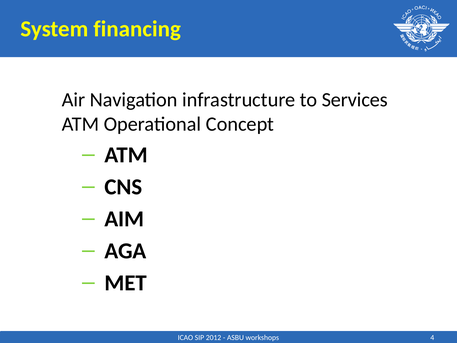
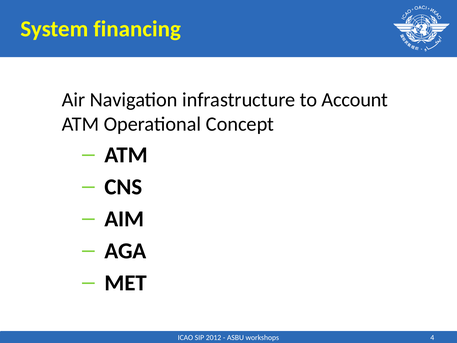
Services: Services -> Account (355, 100)
